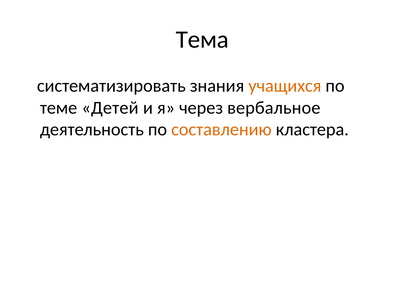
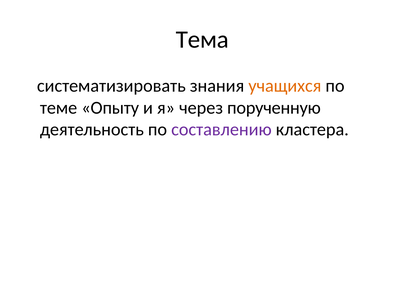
Детей: Детей -> Опыту (110, 108)
вербальное: вербальное -> порученную (274, 108)
составлению colour: orange -> purple (221, 130)
